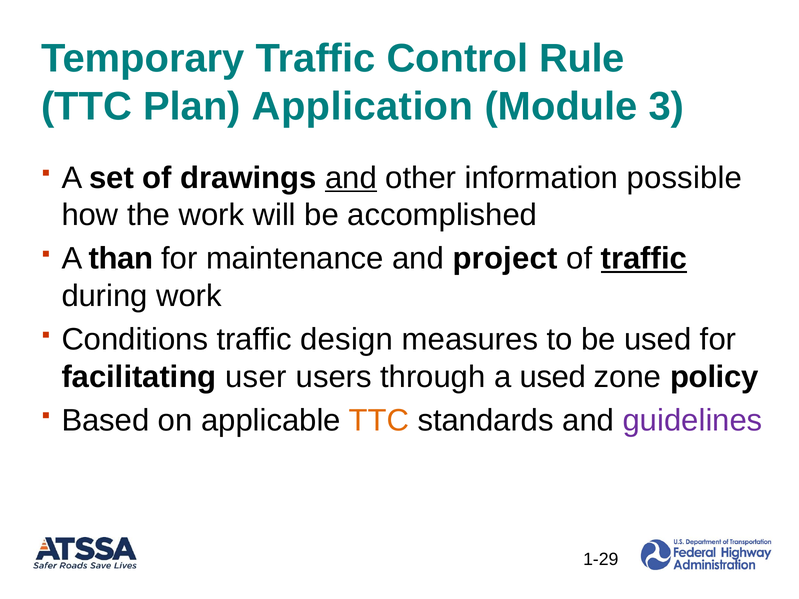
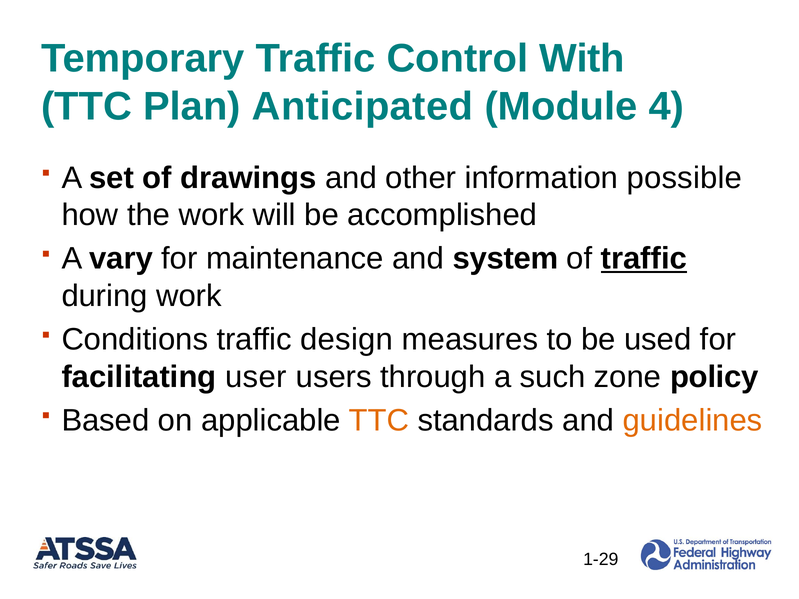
Rule: Rule -> With (582, 59)
Application: Application -> Anticipated (362, 107)
3: 3 -> 4 (666, 107)
and underline: present -> none (351, 178)
than: than -> vary (121, 259)
project: project -> system (505, 259)
a used: used -> such (553, 377)
guidelines colour: purple -> orange (693, 420)
